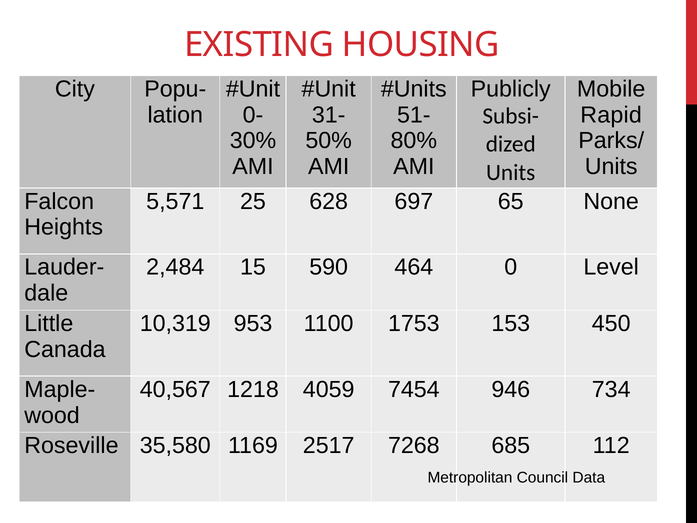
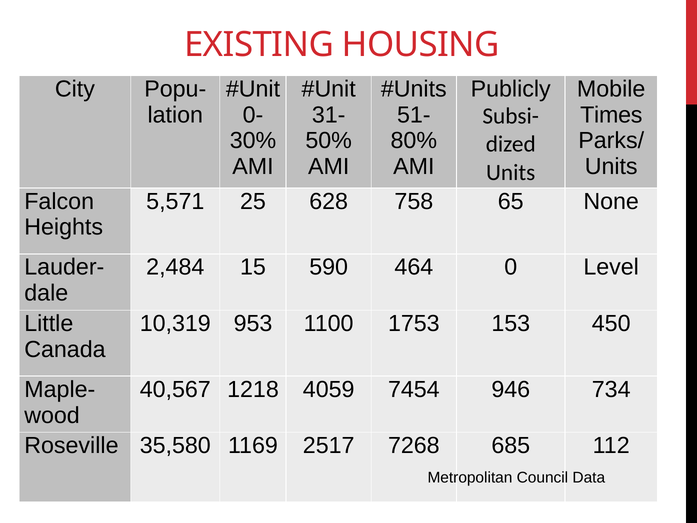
Rapid: Rapid -> Times (611, 115)
697: 697 -> 758 (414, 201)
